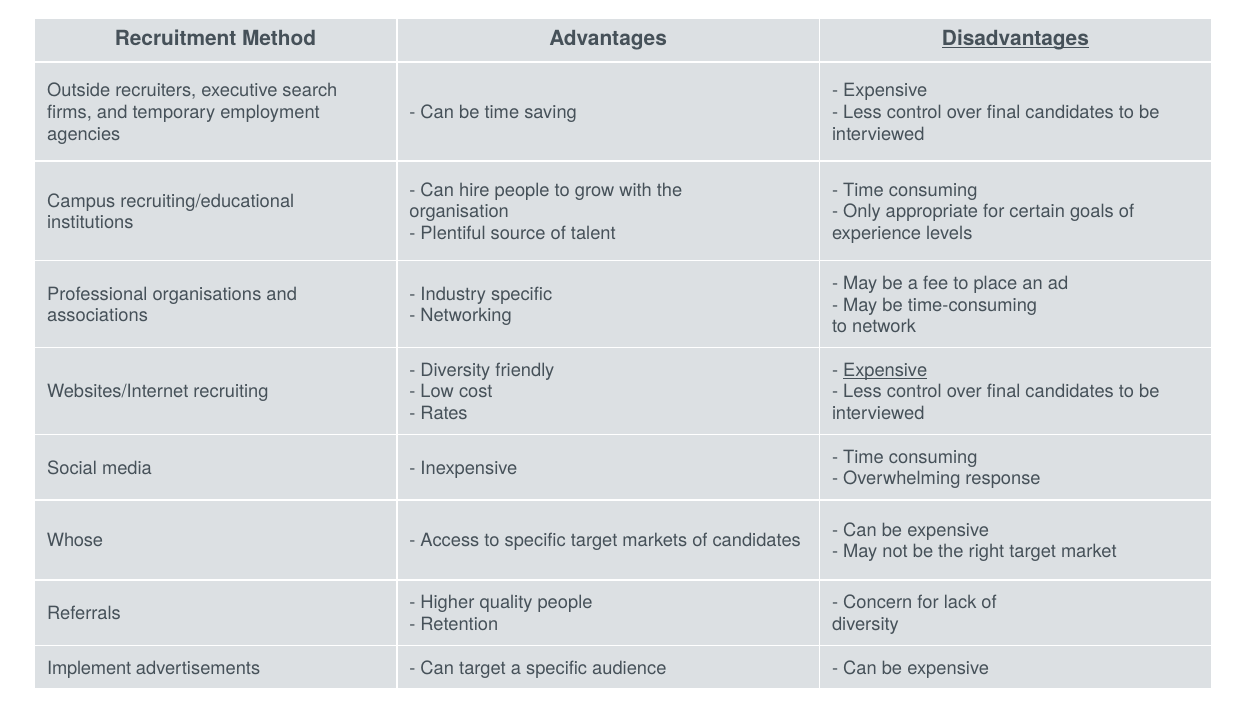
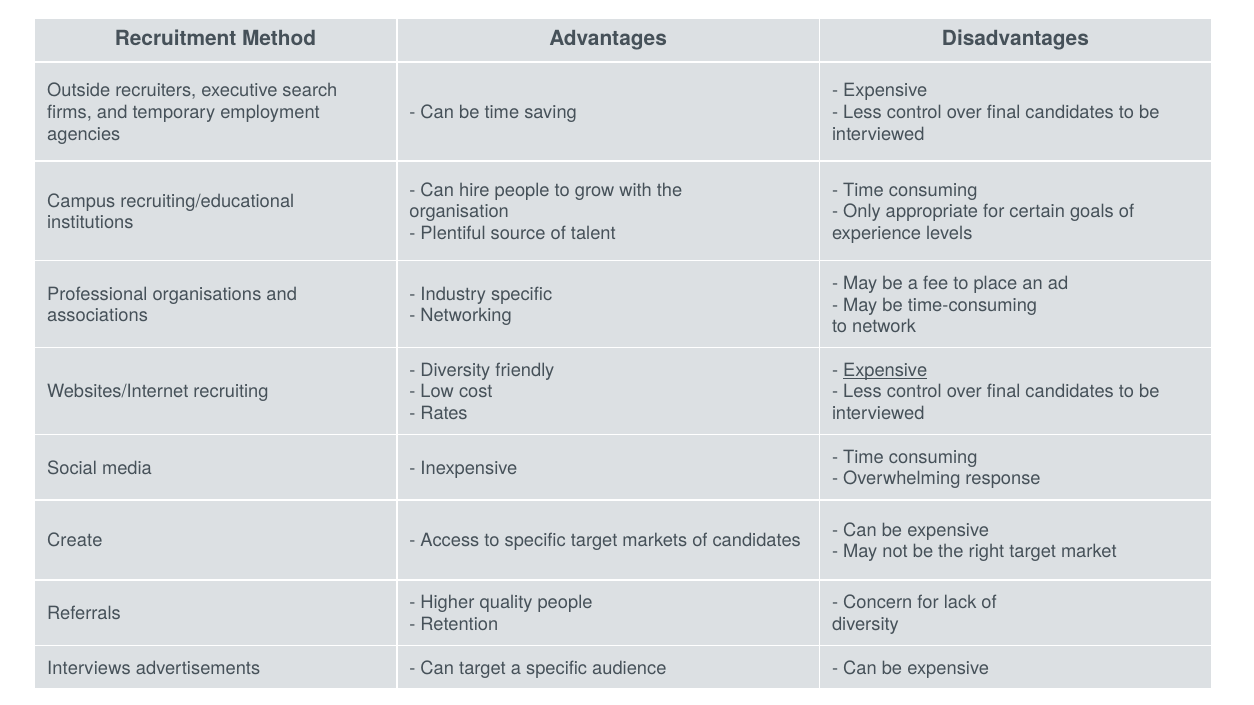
Disadvantages underline: present -> none (1015, 39)
Whose: Whose -> Create (75, 541)
Implement: Implement -> Interviews (89, 669)
